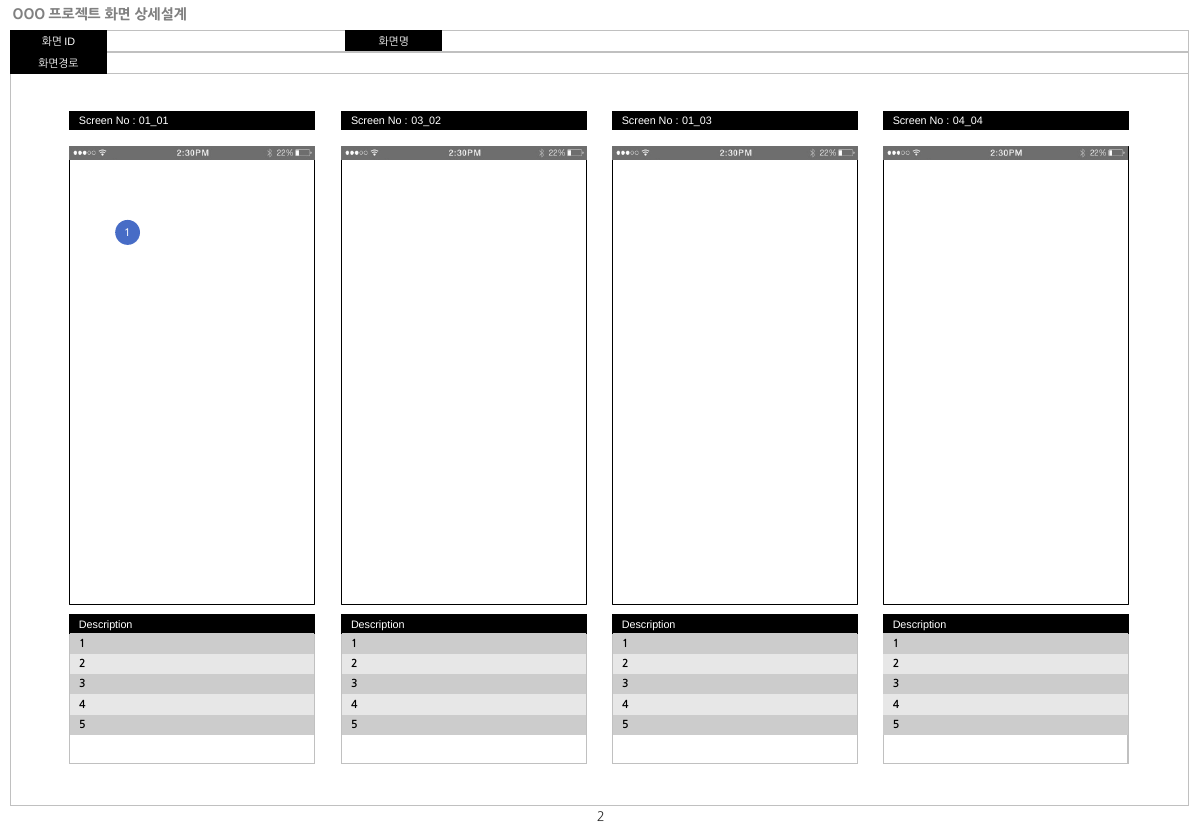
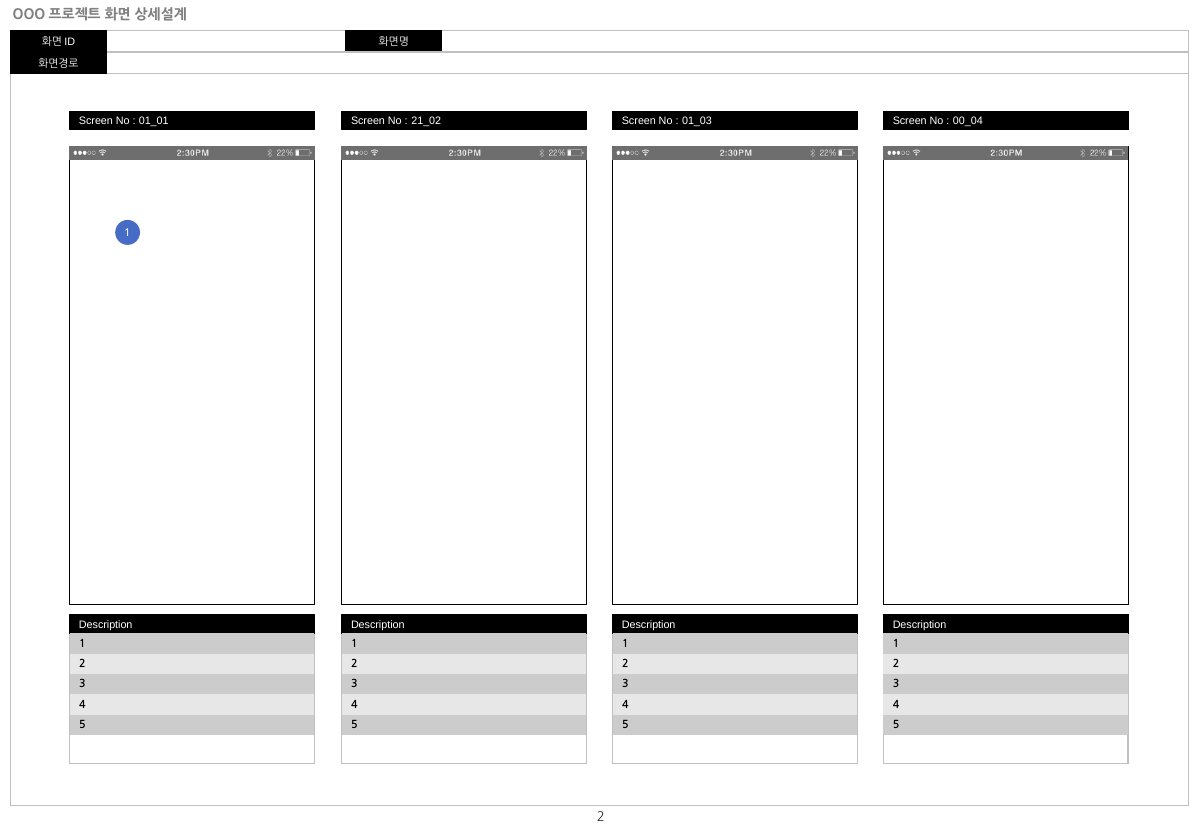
03_02: 03_02 -> 21_02 (426, 121)
04_04: 04_04 -> 00_04 (968, 121)
